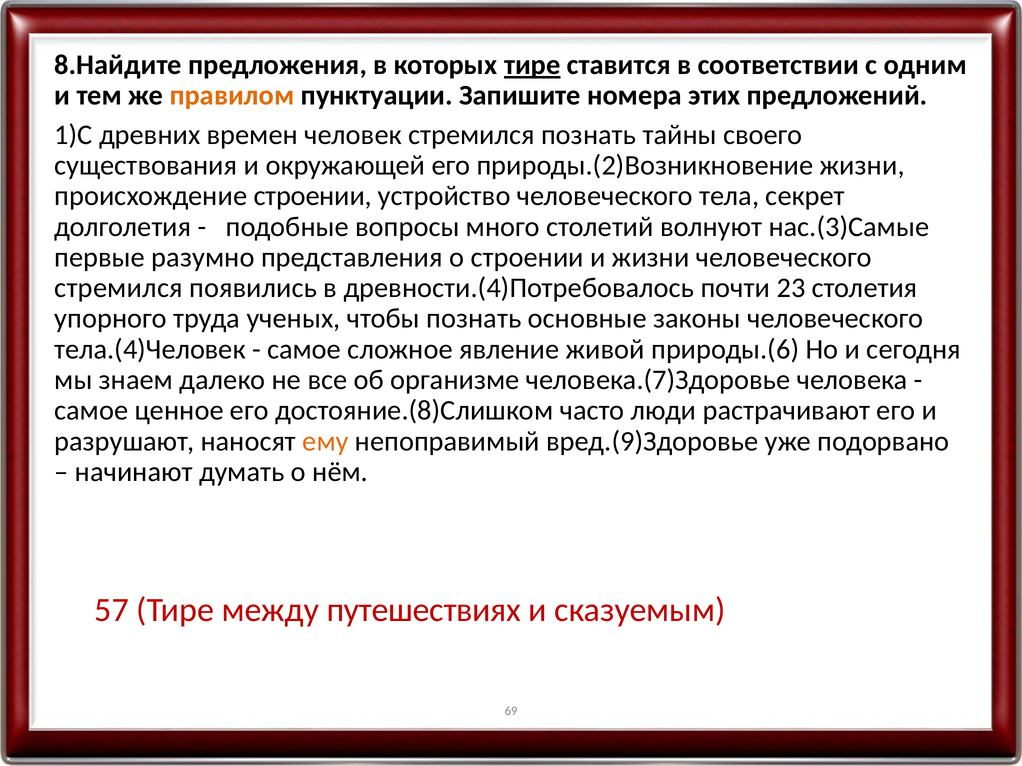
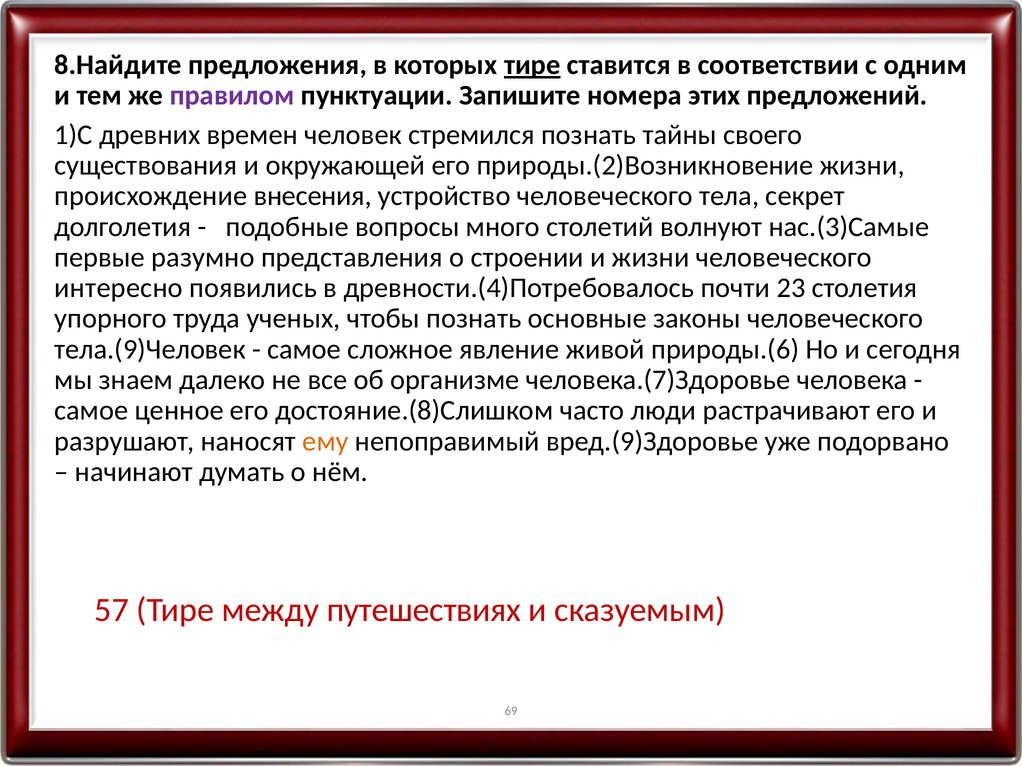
правилом colour: orange -> purple (232, 96)
происхождение строении: строении -> внесения (313, 196)
стремился: стремился -> интересно (119, 288)
тела.(4)Человек: тела.(4)Человек -> тела.(9)Человек (150, 349)
